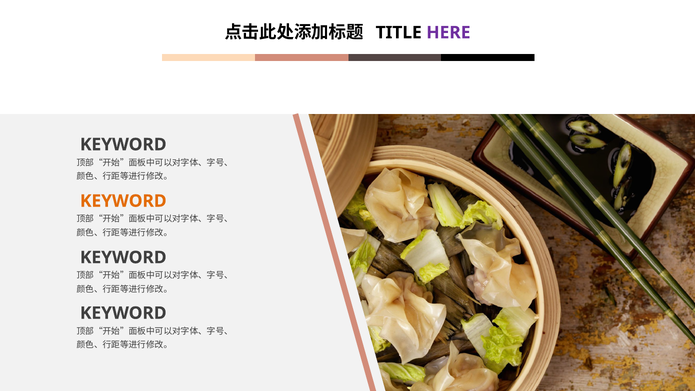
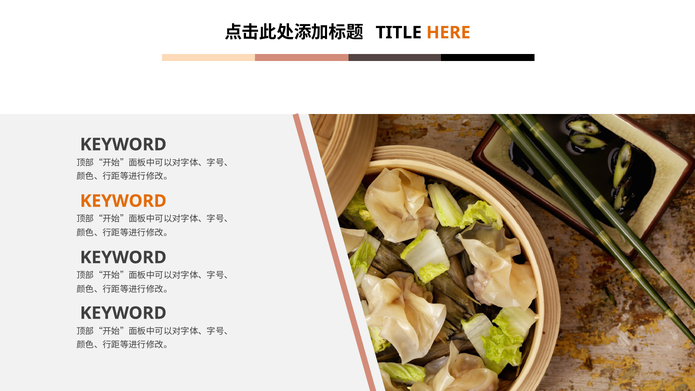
HERE colour: purple -> orange (448, 33)
